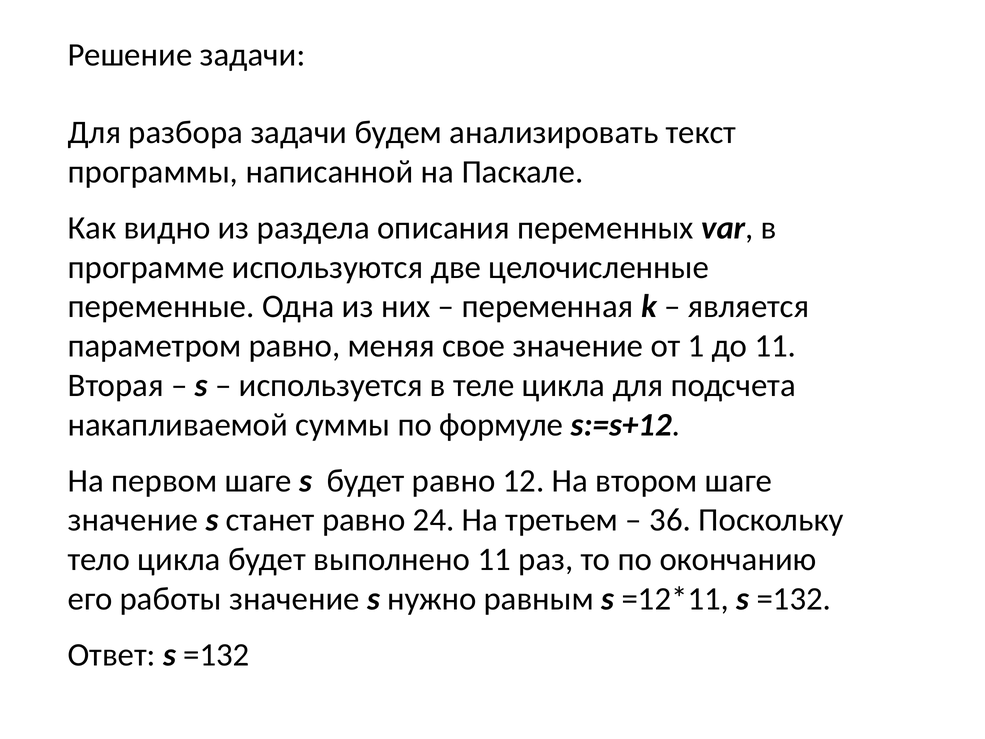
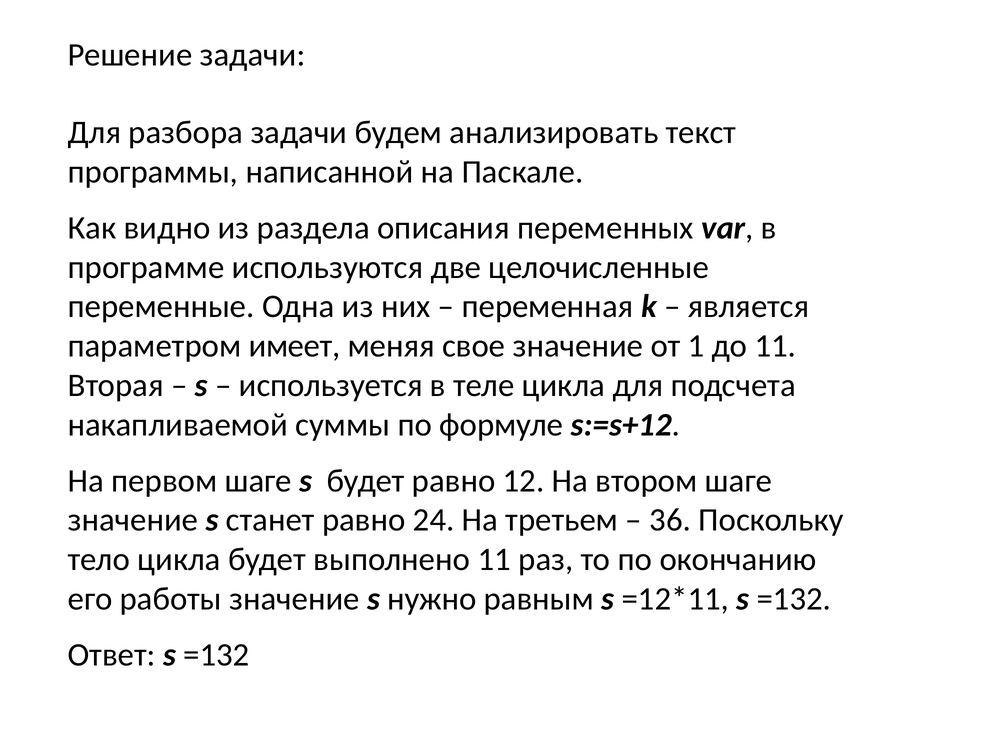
параметром равно: равно -> имеет (295, 346)
